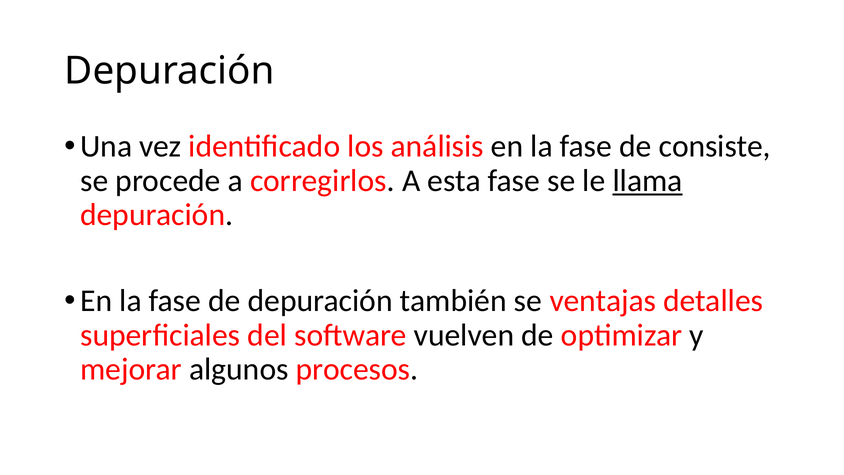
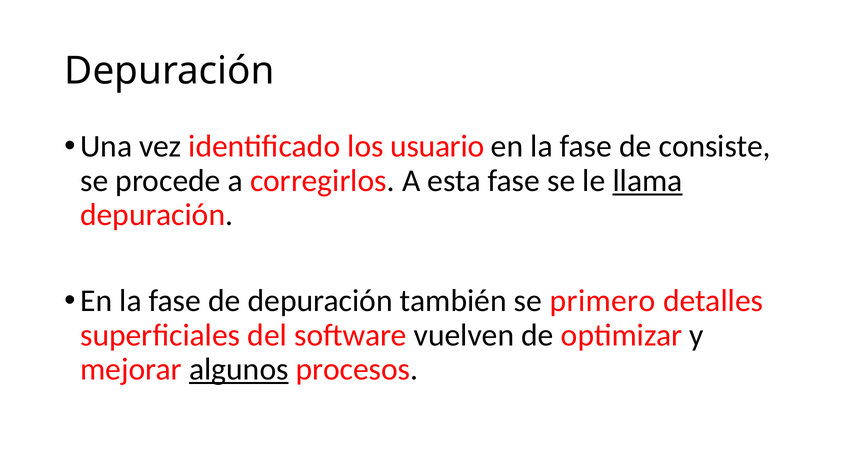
análisis: análisis -> usuario (437, 146)
ventajas: ventajas -> primero (603, 301)
algunos underline: none -> present (239, 369)
